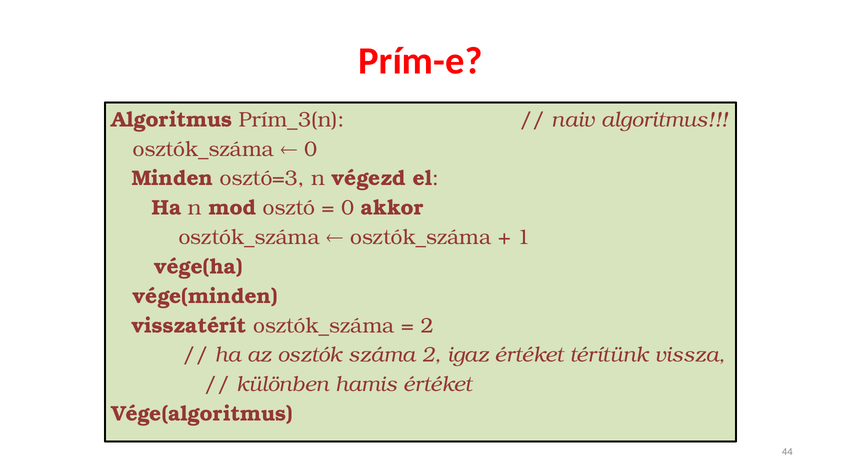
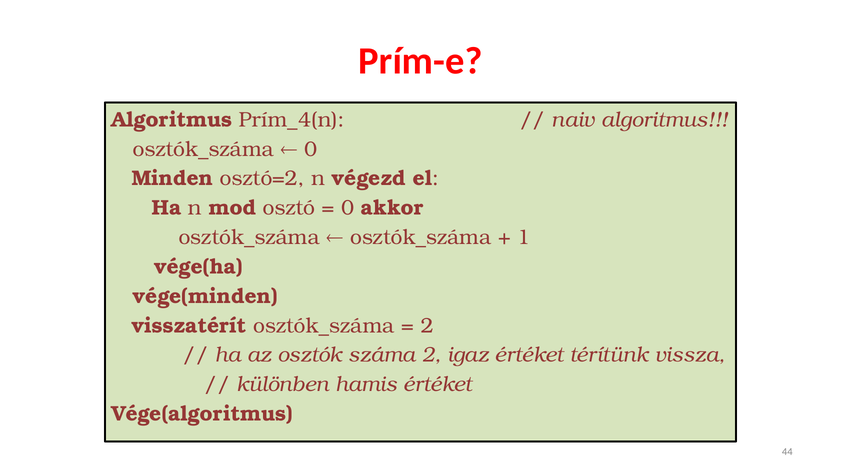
Prím_3(n: Prím_3(n -> Prím_4(n (292, 120)
osztó=3: osztó=3 -> osztó=2 (262, 179)
